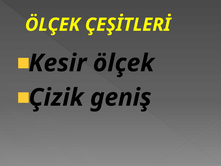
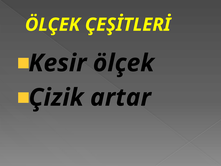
geniş: geniş -> artar (121, 97)
